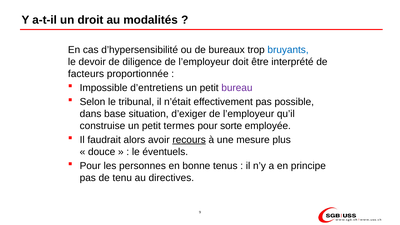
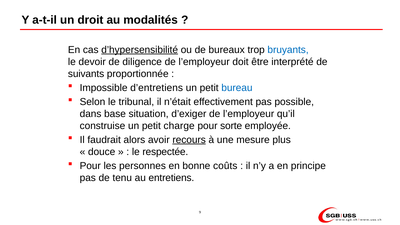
d’hypersensibilité underline: none -> present (140, 50)
facteurs: facteurs -> suivants (86, 74)
bureau colour: purple -> blue (237, 88)
termes: termes -> charge (179, 126)
éventuels: éventuels -> respectée (165, 152)
tenus: tenus -> coûts (225, 166)
directives: directives -> entretiens (171, 178)
